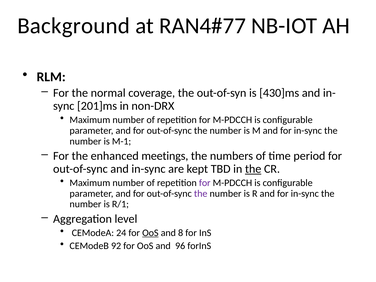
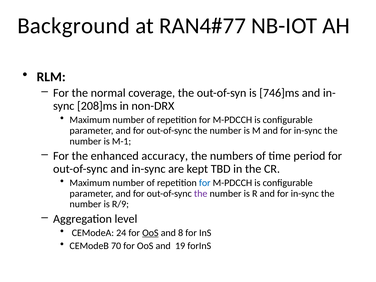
430]ms: 430]ms -> 746]ms (279, 93)
201]ms: 201]ms -> 208]ms (97, 106)
meetings: meetings -> accuracy (165, 156)
the underline: present -> none (253, 169)
for colour: purple -> blue (205, 183)
R/1: R/1 -> R/9 (120, 204)
92: 92 -> 70 (116, 246)
96: 96 -> 19 (180, 246)
